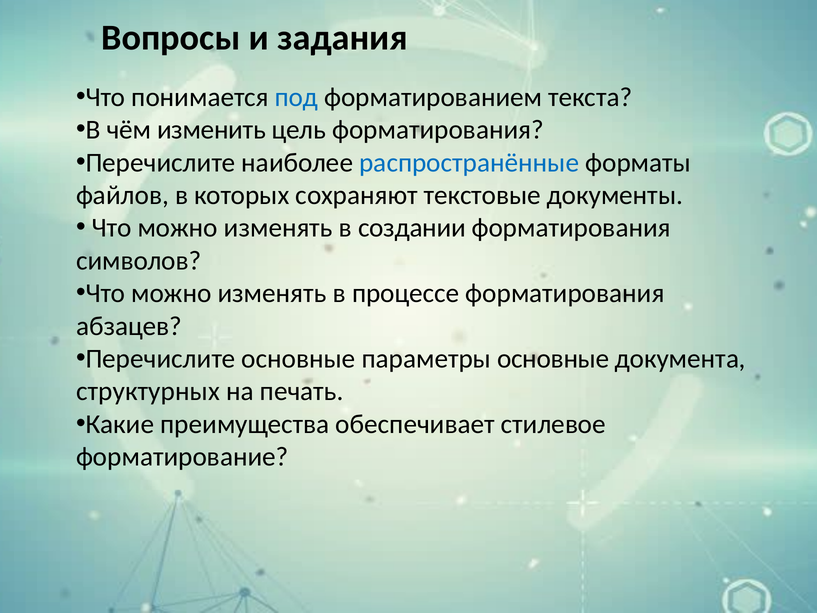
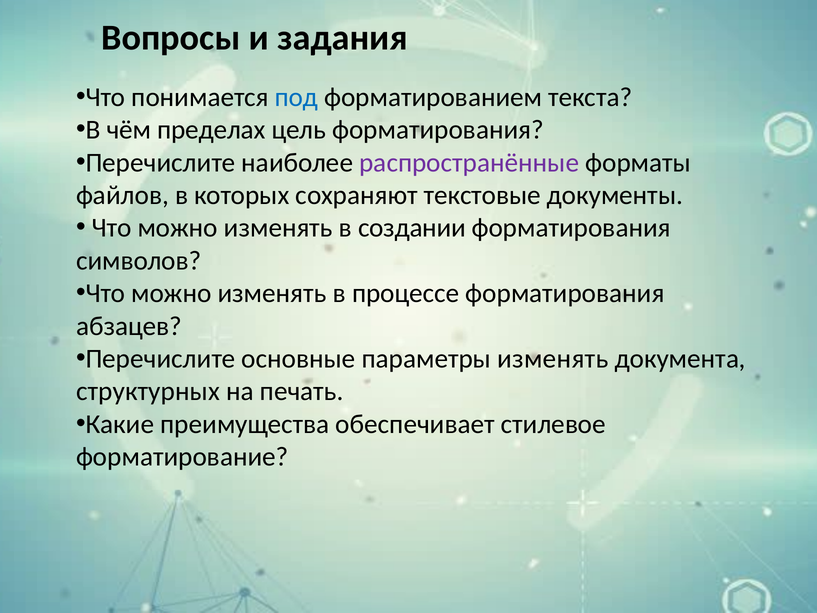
изменить: изменить -> пределах (211, 130)
распространённые colour: blue -> purple (469, 162)
параметры основные: основные -> изменять (553, 359)
